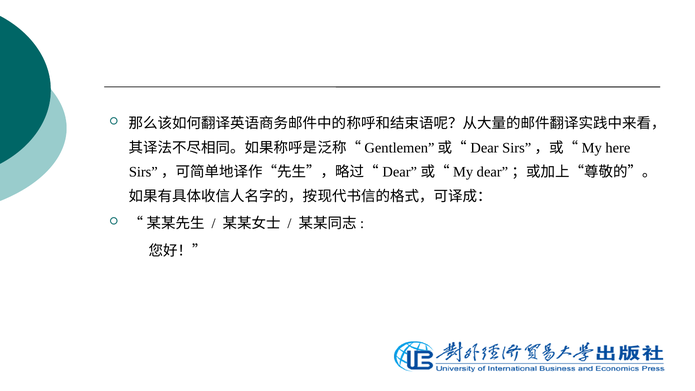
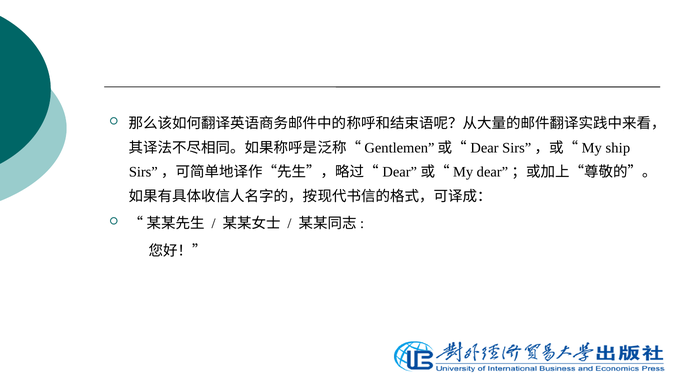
here: here -> ship (618, 148)
